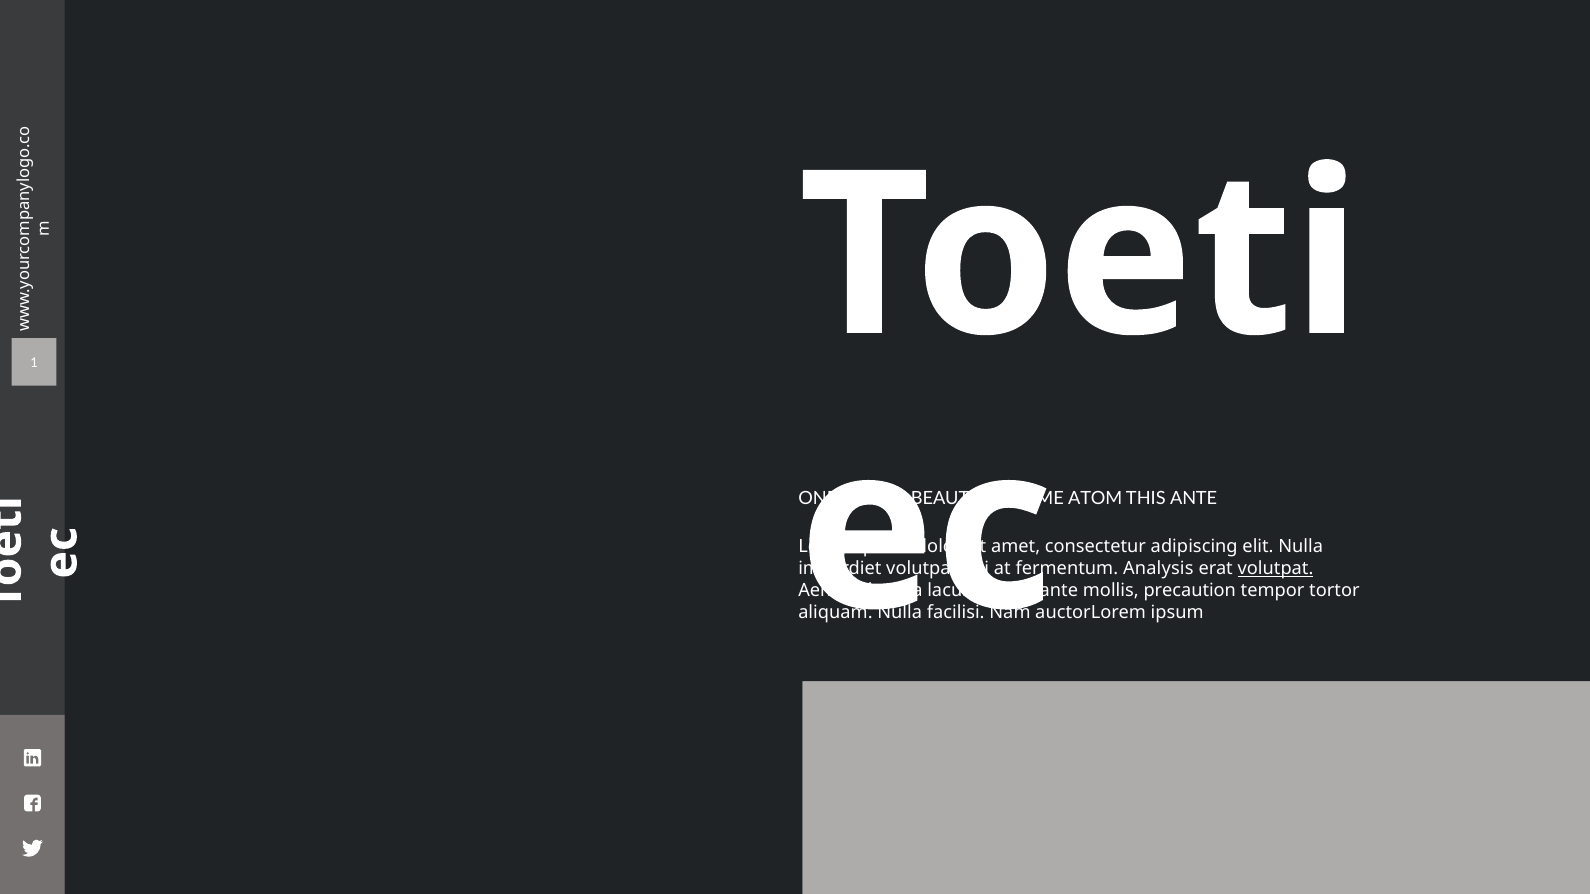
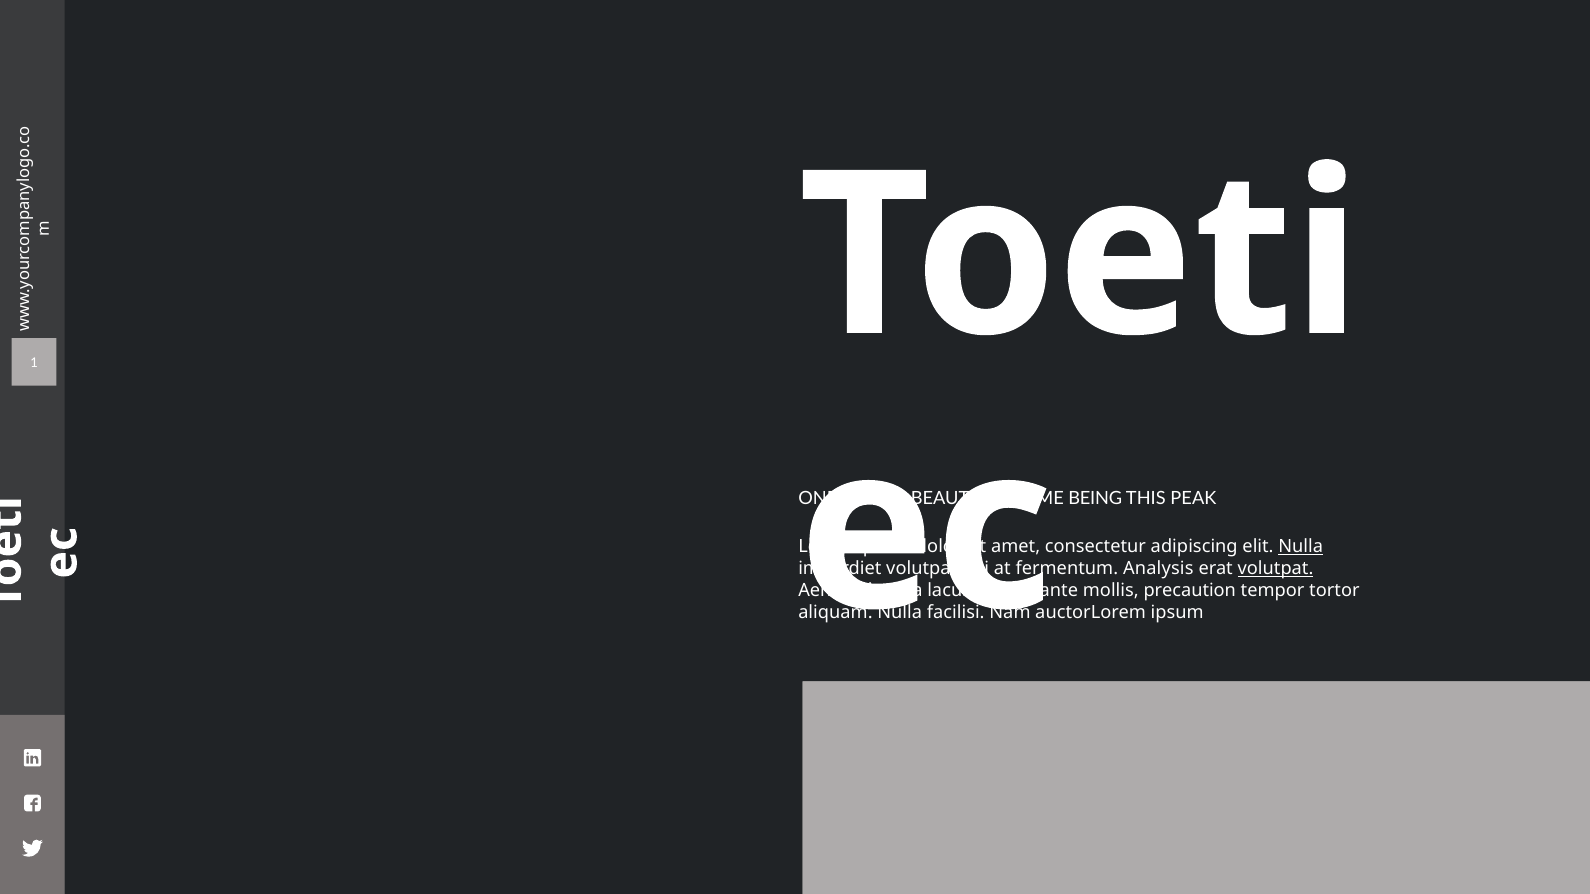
ATOM: ATOM -> BEING (1095, 499)
THIS ANTE: ANTE -> PEAK (1193, 499)
Nulla underline: none -> present (1301, 547)
